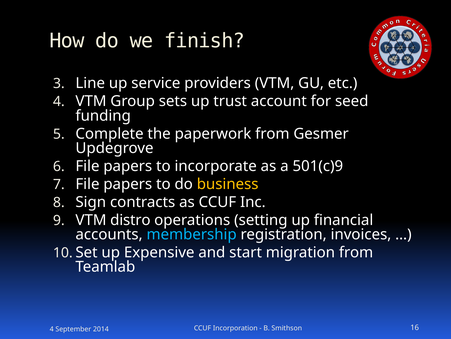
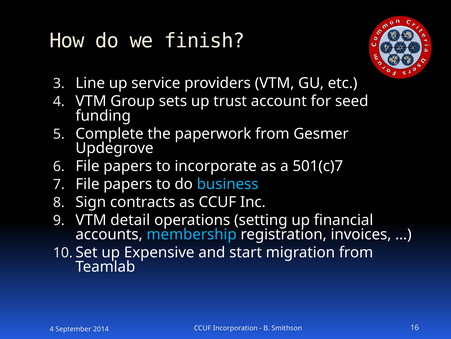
501(c)9: 501(c)9 -> 501(c)7 (318, 166)
business colour: yellow -> light blue (228, 184)
distro: distro -> detail (130, 220)
